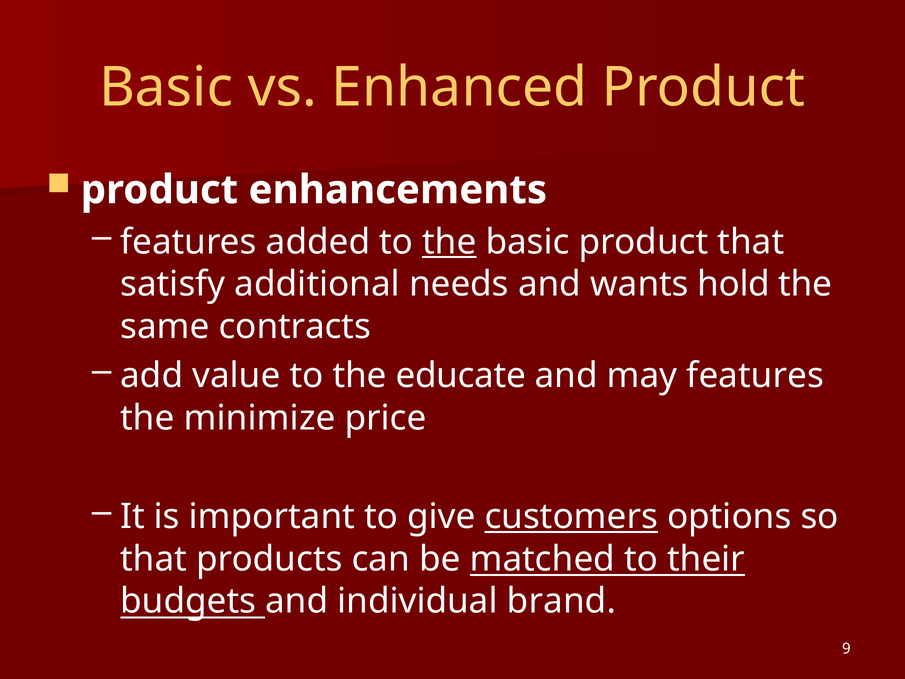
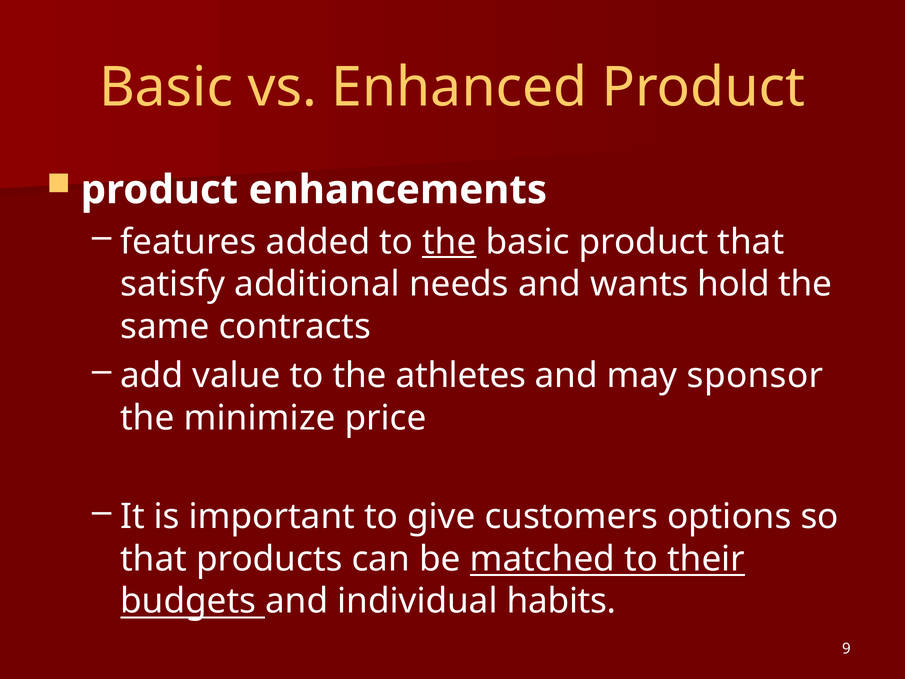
educate: educate -> athletes (461, 376)
may features: features -> sponsor (755, 376)
customers underline: present -> none (571, 517)
brand: brand -> habits (562, 601)
